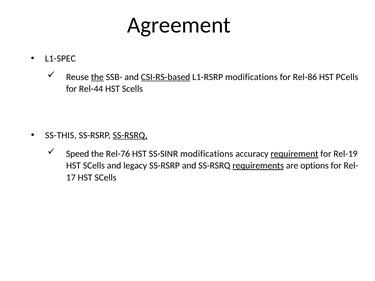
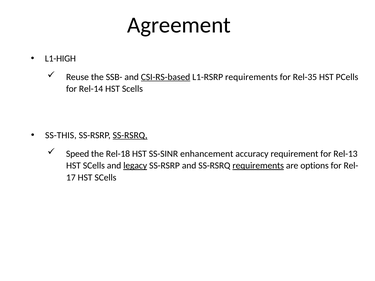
L1-SPEC: L1-SPEC -> L1-HIGH (60, 59)
the underline: present -> none (97, 77)
L1-RSRP modifications: modifications -> requirements (251, 77)
Rel-86: Rel-86 -> Rel-35 (305, 77)
Rel-44: Rel-44 -> Rel-14 (91, 89)
Rel-76: Rel-76 -> Rel-18 (118, 154)
SS-SINR modifications: modifications -> enhancement (207, 154)
requirement underline: present -> none (294, 154)
Rel-19: Rel-19 -> Rel-13 (345, 154)
legacy underline: none -> present (135, 166)
